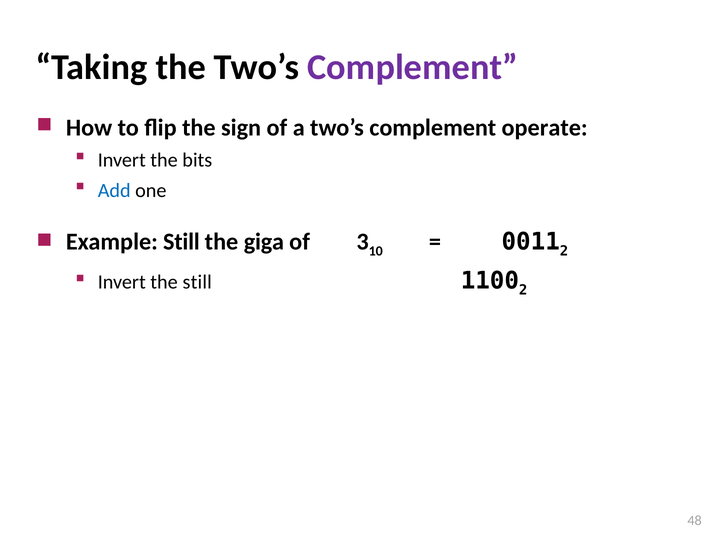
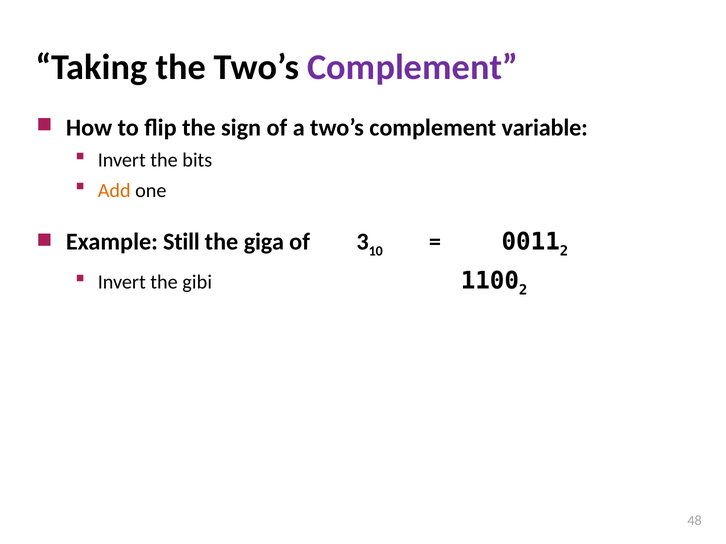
operate: operate -> variable (545, 128)
Add colour: blue -> orange (114, 191)
the still: still -> gibi (197, 282)
